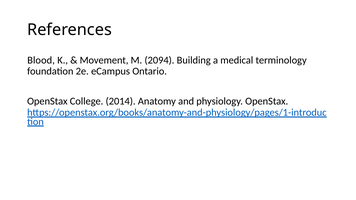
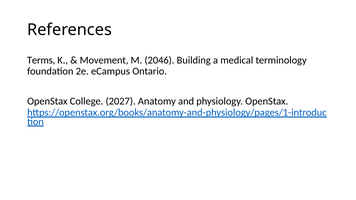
Blood: Blood -> Terms (41, 60)
2094: 2094 -> 2046 (159, 60)
2014: 2014 -> 2027 (121, 101)
